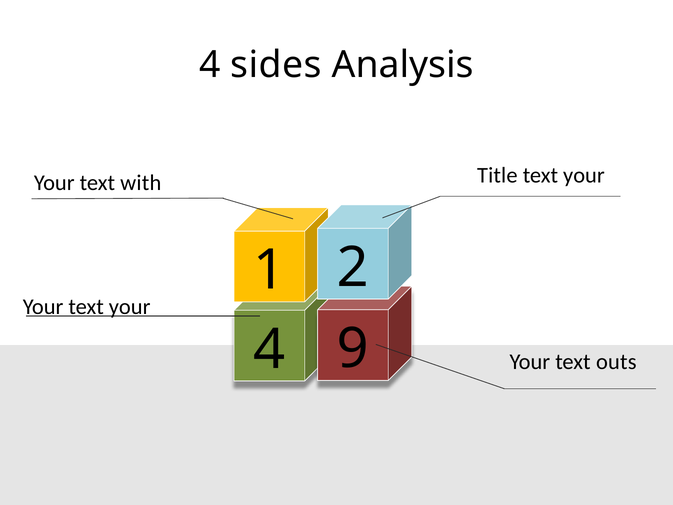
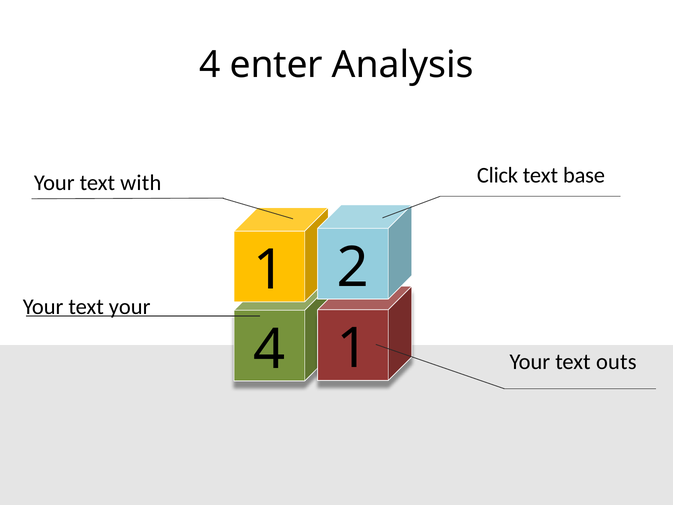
sides: sides -> enter (276, 65)
Title: Title -> Click (497, 175)
your: your -> base (584, 175)
4 9: 9 -> 1 (353, 349)
